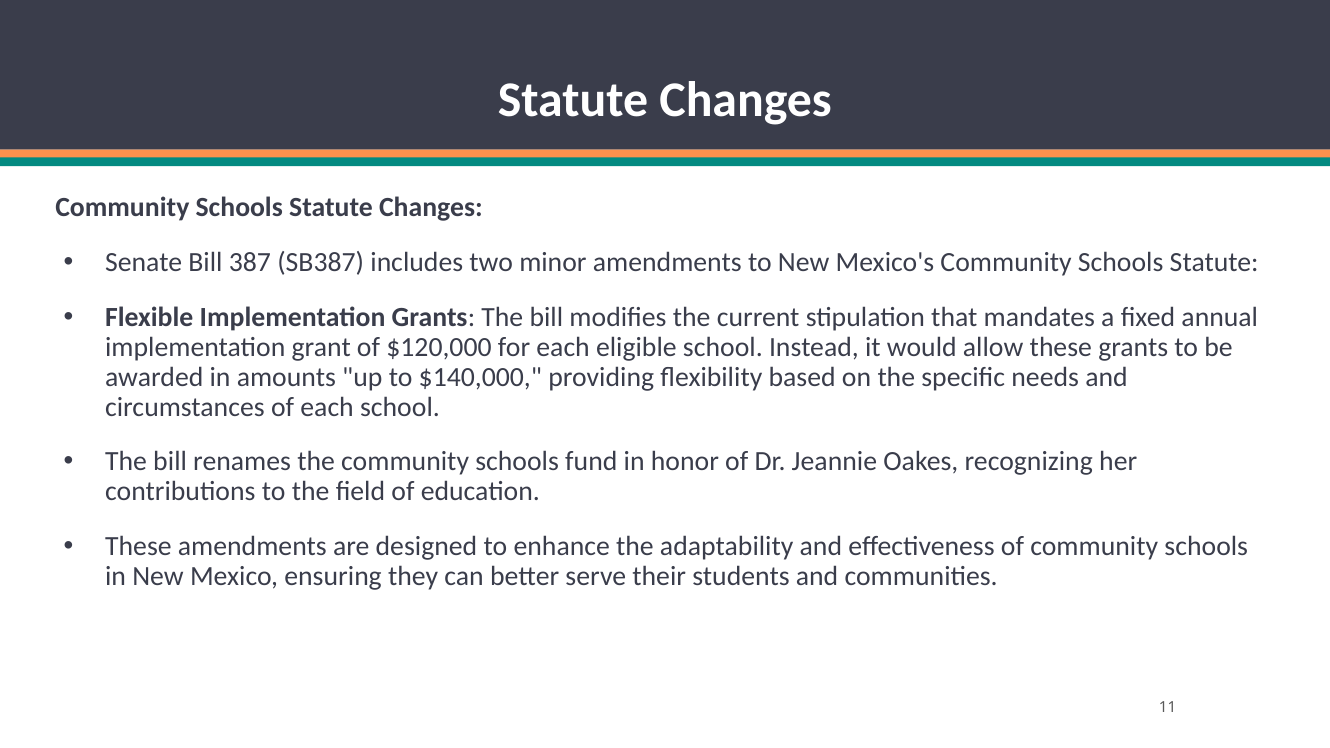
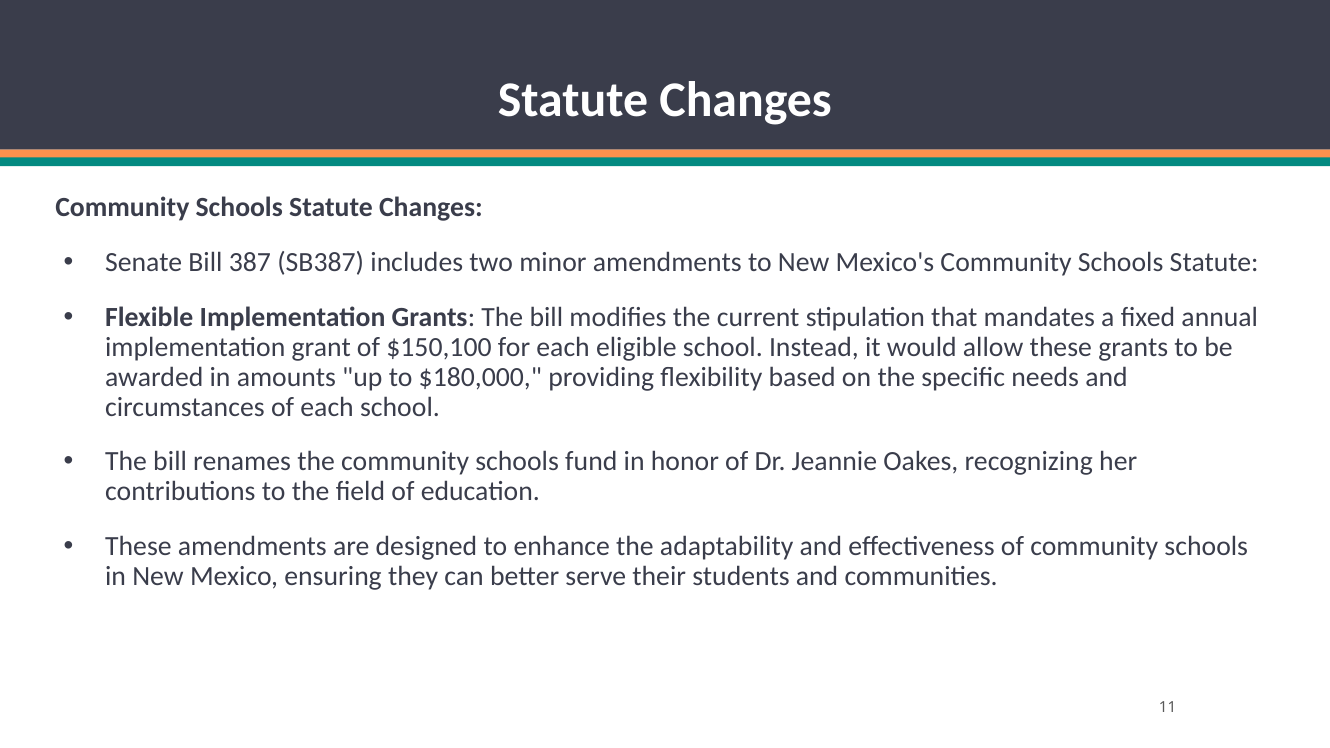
$120,000: $120,000 -> $150,100 (439, 347)
$140,000: $140,000 -> $180,000 (480, 377)
